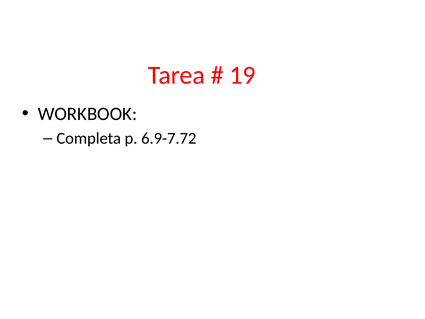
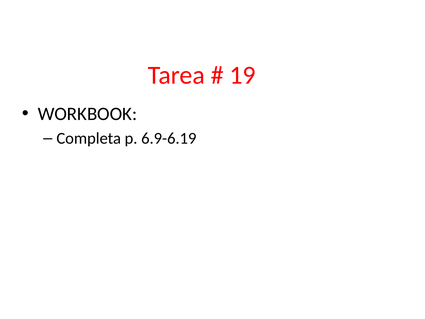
6.9-7.72: 6.9-7.72 -> 6.9-6.19 (169, 138)
